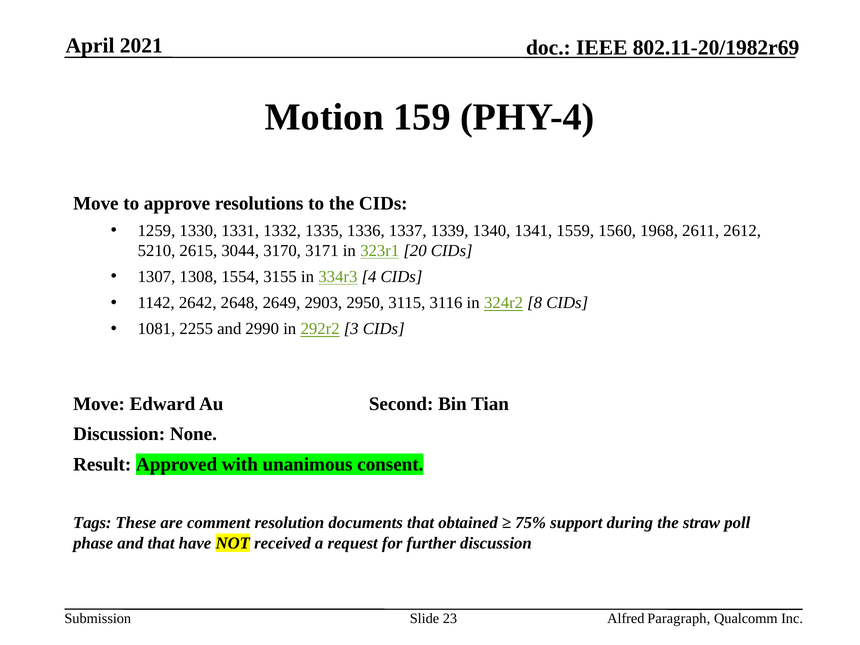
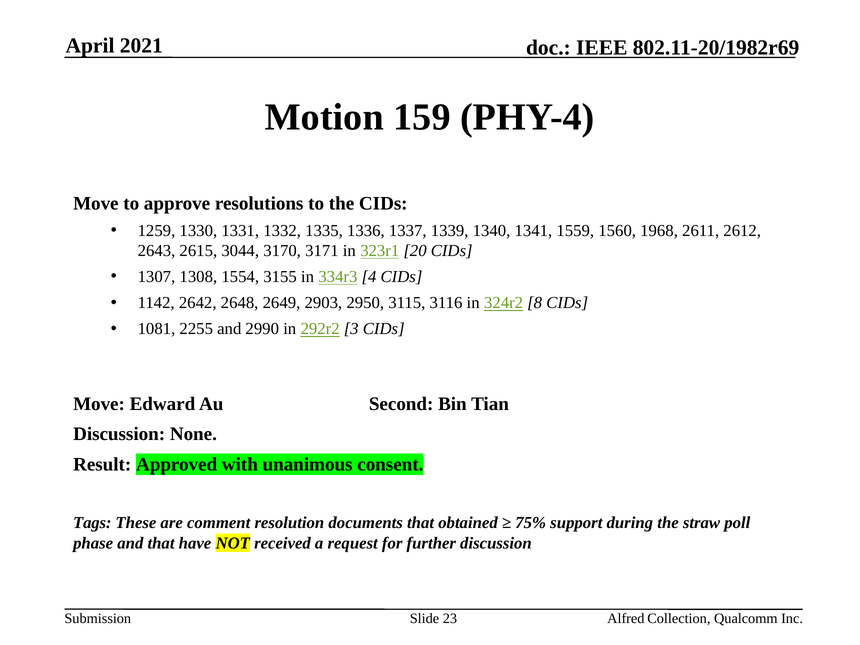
5210: 5210 -> 2643 (157, 251)
Paragraph: Paragraph -> Collection (679, 619)
